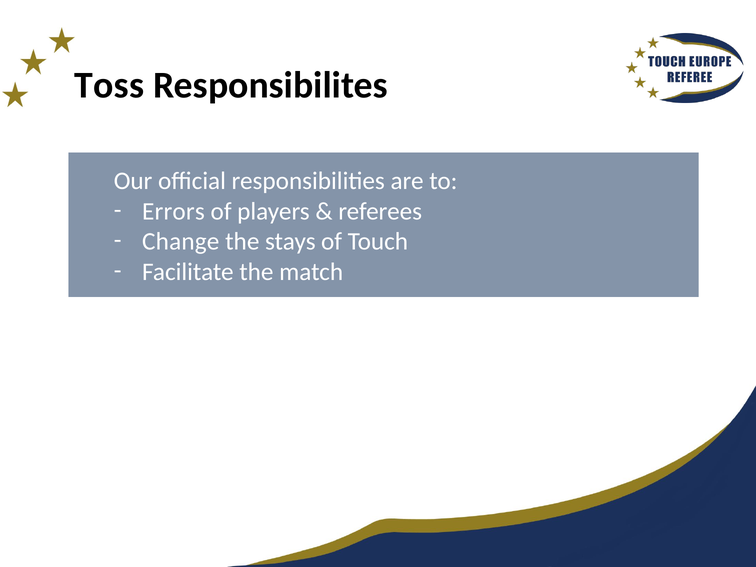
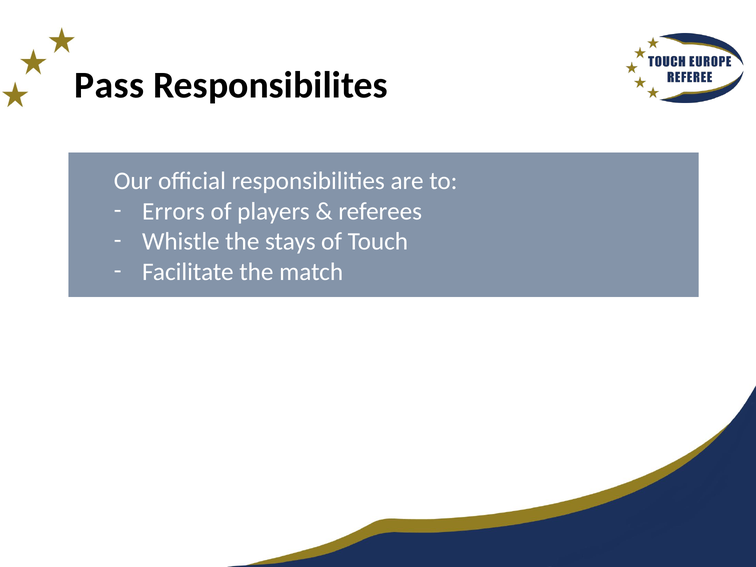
Toss: Toss -> Pass (109, 85)
Change: Change -> Whistle (181, 242)
